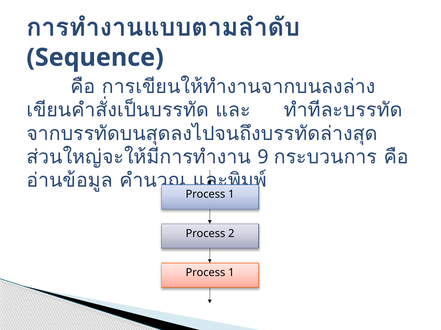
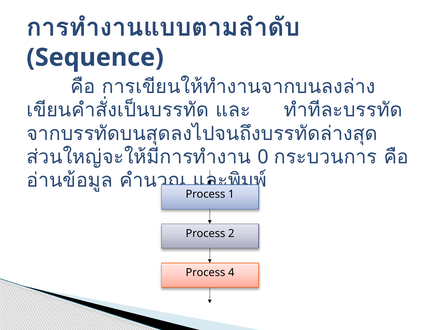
9: 9 -> 0 (263, 157)
1: 1 -> 4 (231, 273)
